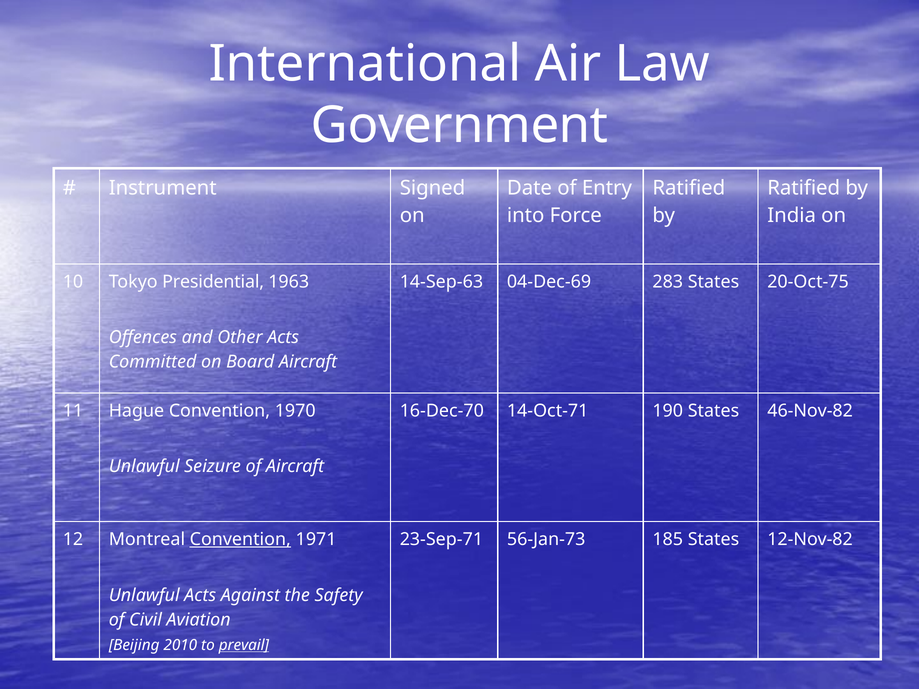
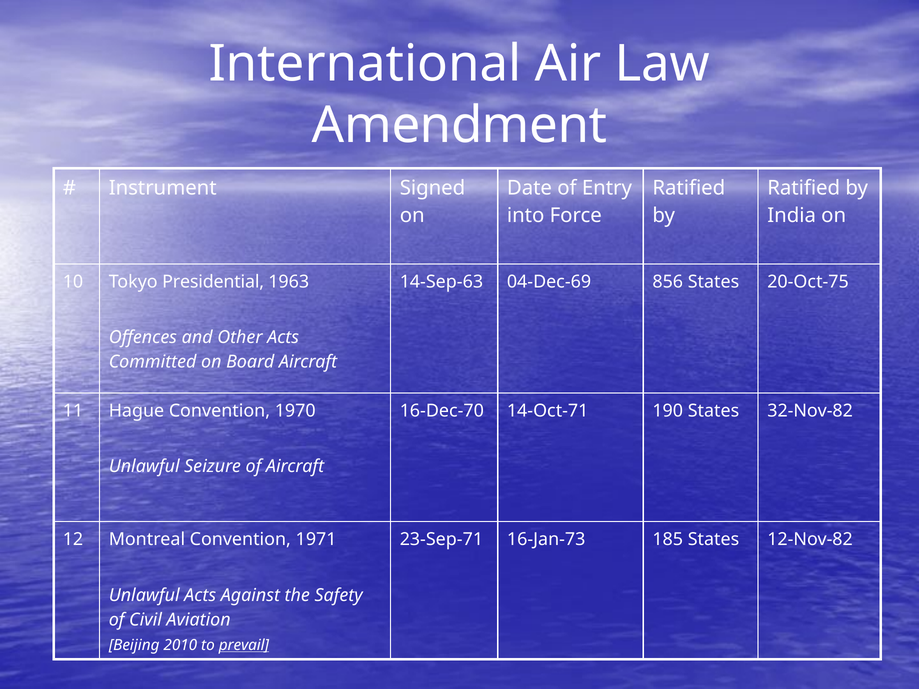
Government: Government -> Amendment (460, 125)
283: 283 -> 856 (668, 282)
46-Nov-82: 46-Nov-82 -> 32-Nov-82 (810, 411)
Convention underline: present -> none (240, 540)
56-Jan-73: 56-Jan-73 -> 16-Jan-73 (546, 540)
